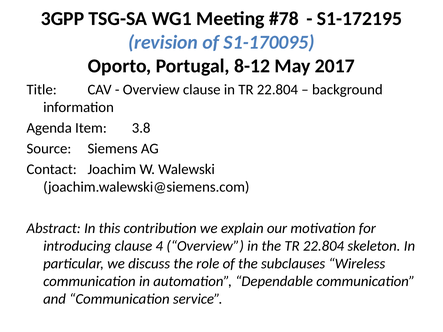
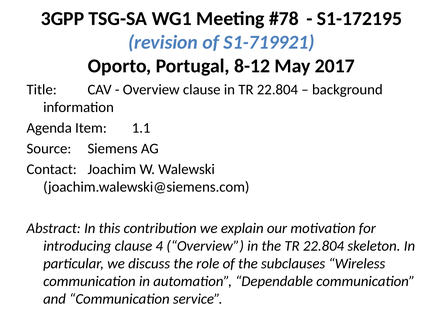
S1-170095: S1-170095 -> S1-719921 (269, 42)
3.8: 3.8 -> 1.1 (141, 128)
